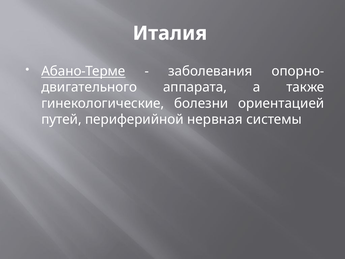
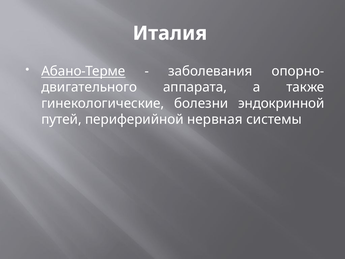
ориентацией: ориентацией -> эндокринной (281, 103)
